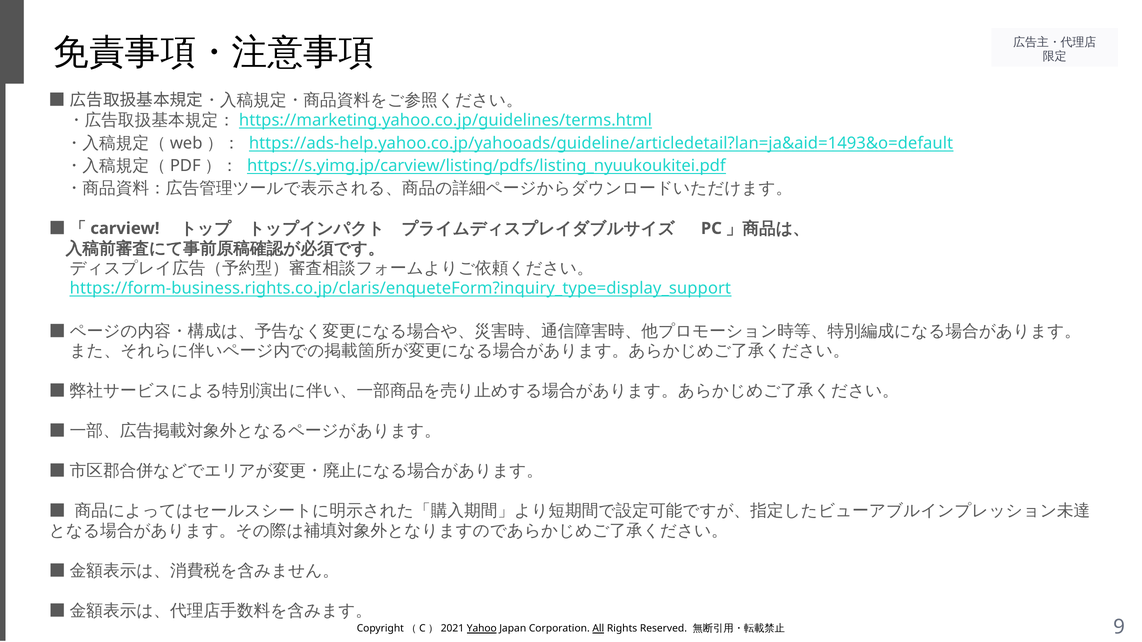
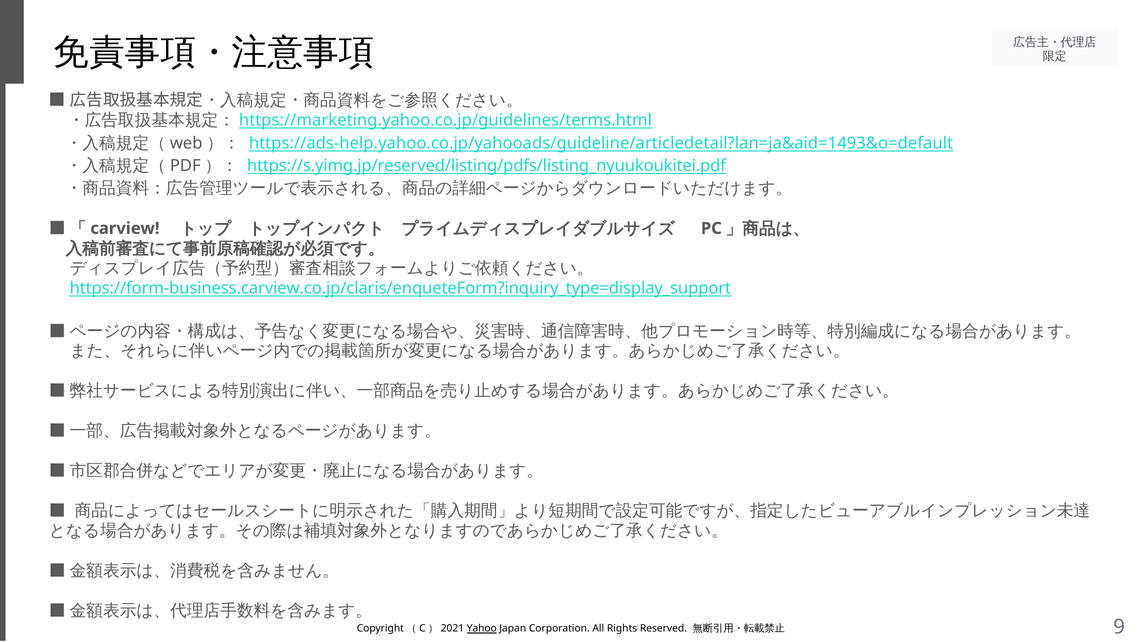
https://s.yimg.jp/carview/listing/pdfs/listing_nyuukoukitei.pdf: https://s.yimg.jp/carview/listing/pdfs/listing_nyuukoukitei.pdf -> https://s.yimg.jp/reserved/listing/pdfs/listing_nyuukoukitei.pdf (486, 166)
https://form-business.rights.co.jp/claris/enqueteForm?inquiry_type=display_support: https://form-business.rights.co.jp/claris/enqueteForm?inquiry_type=display_support -> https://form-business.carview.co.jp/claris/enqueteForm?inquiry_type=display_support (400, 289)
All underline: present -> none (598, 629)
